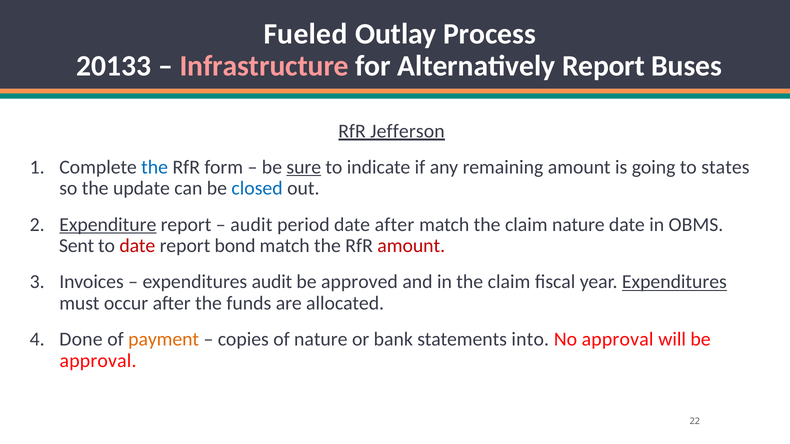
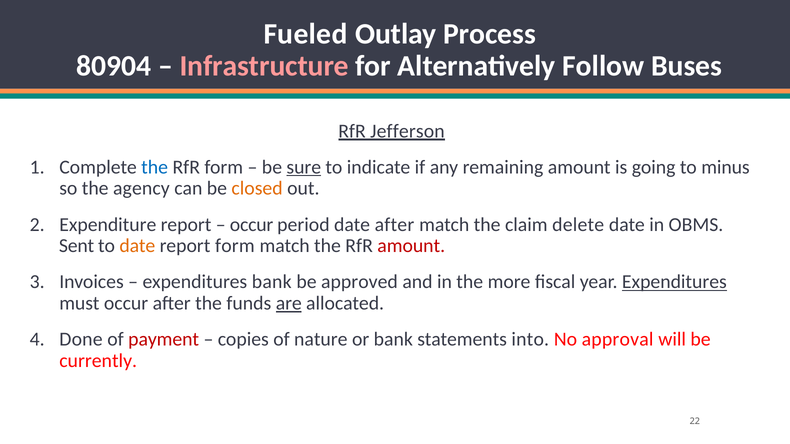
20133: 20133 -> 80904 (114, 66)
Alternatively Report: Report -> Follow (603, 66)
states: states -> minus (725, 167)
update: update -> agency (141, 189)
closed colour: blue -> orange (257, 189)
Expenditure underline: present -> none (108, 225)
audit: audit -> occur (252, 225)
claim nature: nature -> delete (578, 225)
date colour: red -> orange (137, 246)
report bond: bond -> form (235, 246)
expenditures audit: audit -> bank (272, 282)
in the claim: claim -> more (509, 282)
are underline: none -> present (289, 303)
payment colour: orange -> red (164, 340)
approval: approval -> currently (98, 361)
